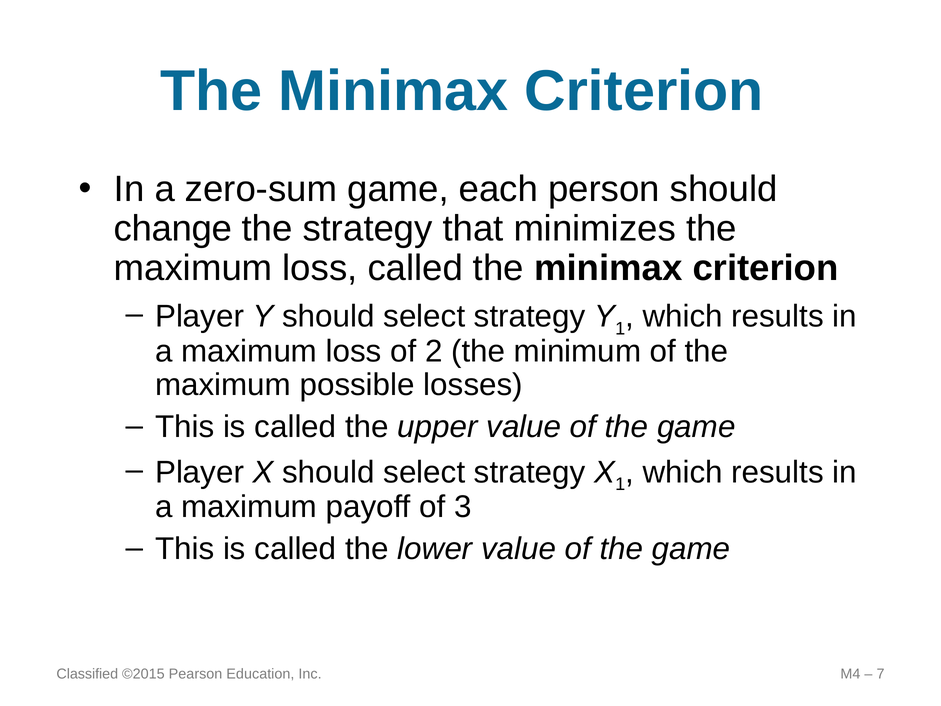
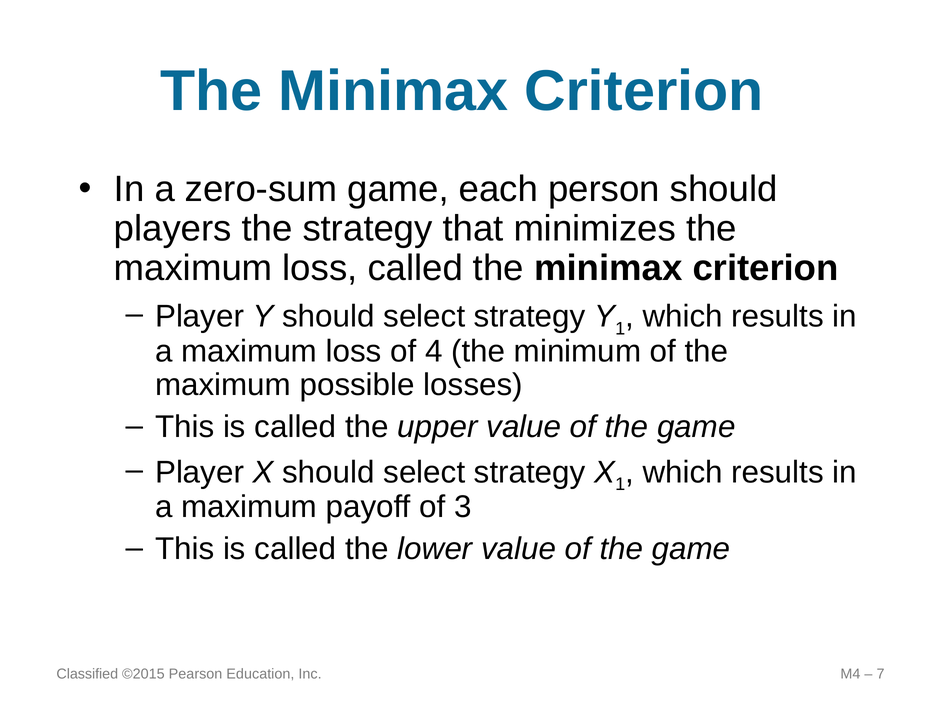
change: change -> players (173, 228)
2: 2 -> 4 (434, 351)
